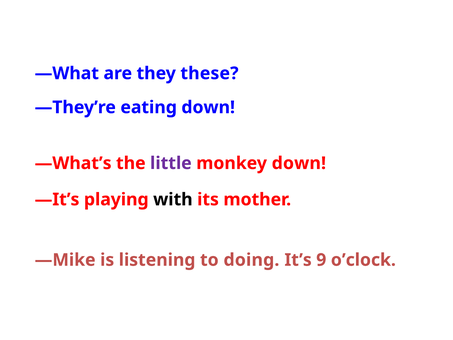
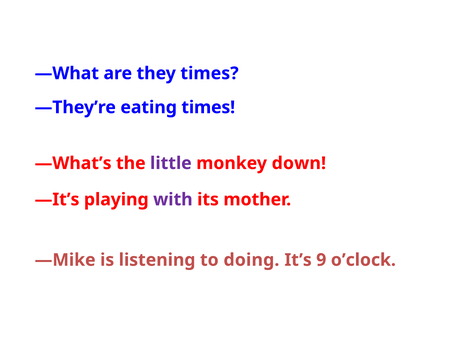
they these: these -> times (210, 73)
eating down: down -> times (208, 107)
with colour: black -> purple (173, 199)
